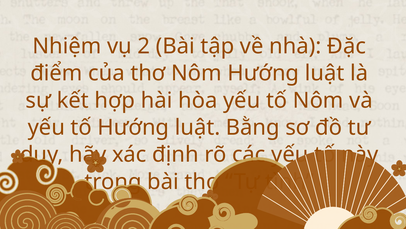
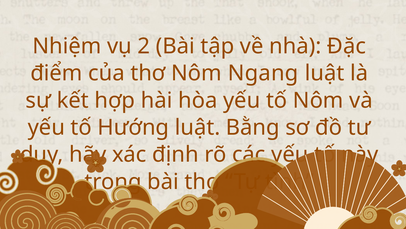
Nôm Hướng: Hướng -> Ngang (263, 73)
